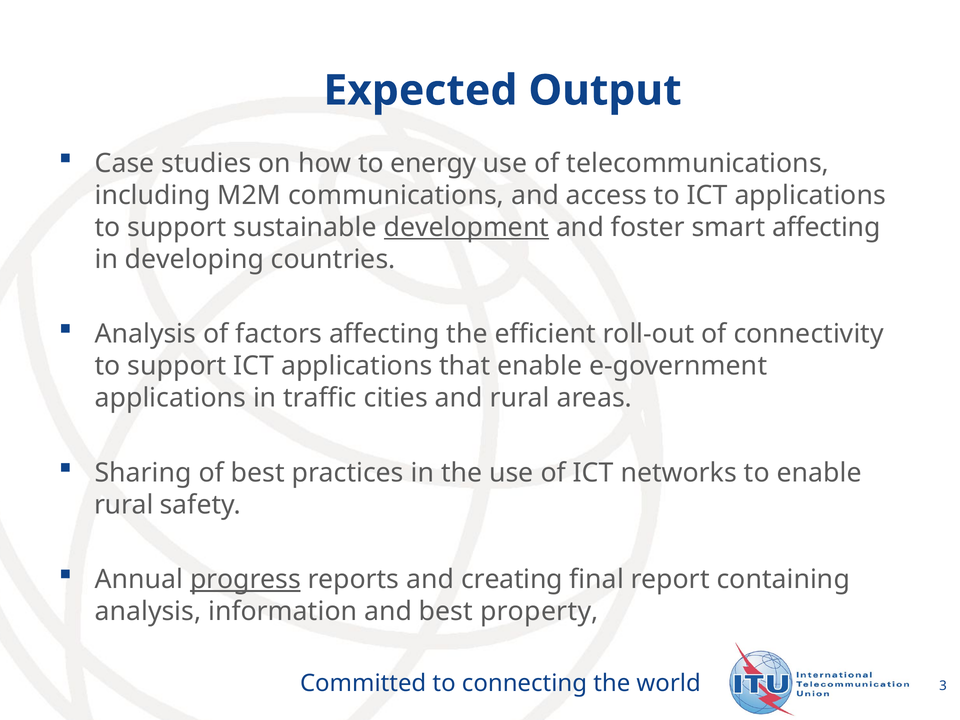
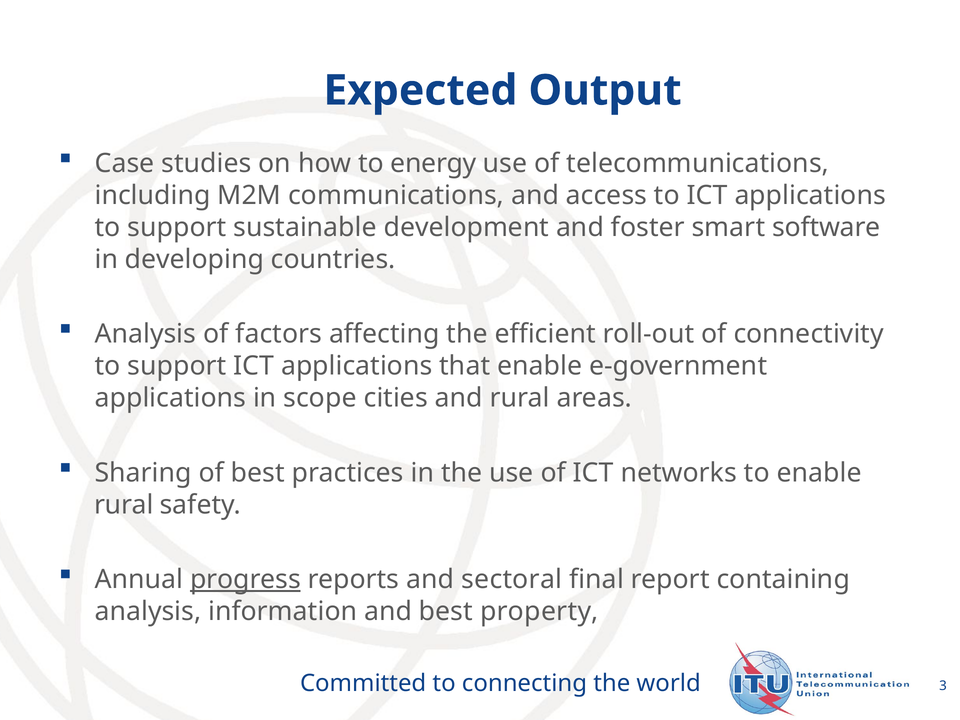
development underline: present -> none (466, 227)
smart affecting: affecting -> software (826, 227)
traffic: traffic -> scope (320, 398)
creating: creating -> sectoral (512, 580)
